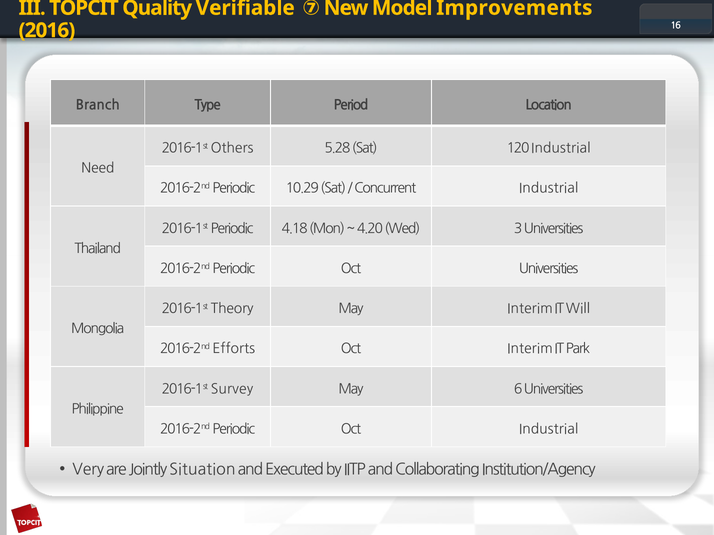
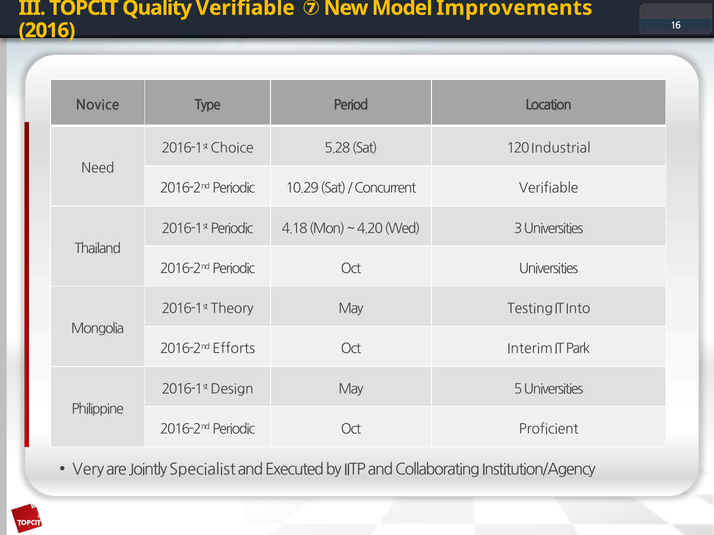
Branch: Branch -> Novice (98, 105)
Others: Others -> Choice (232, 148)
Concurrent Industrial: Industrial -> Verifiable (549, 189)
May Interim: Interim -> Testing (530, 309)
Will: Will -> Into (578, 309)
Survey: Survey -> Design (232, 389)
6: 6 -> 5 (518, 389)
Oct Industrial: Industrial -> Proficient (549, 429)
Situation: Situation -> Specialist (203, 470)
